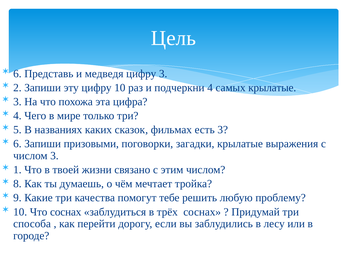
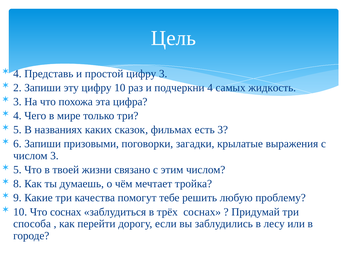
6: 6 -> 4 (17, 74)
медведя: медведя -> простой (104, 74)
самых крылатые: крылатые -> жидкость (272, 88)
1: 1 -> 5 (17, 170)
